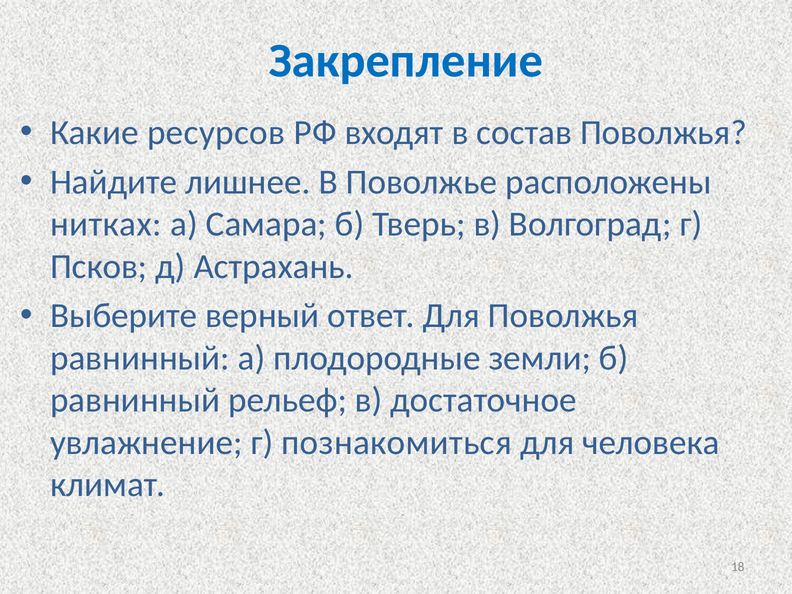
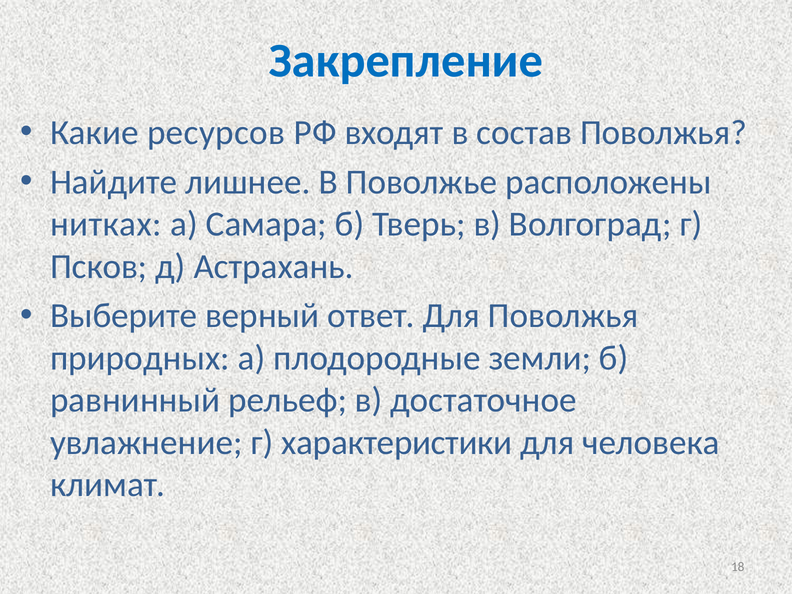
равнинный: равнинный -> природных (140, 358)
познакомиться: познакомиться -> характеристики (397, 443)
